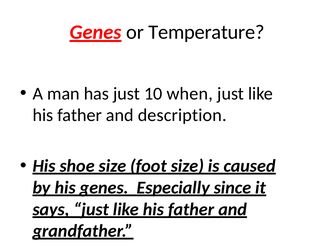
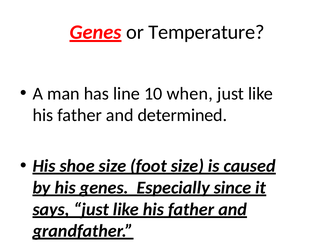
has just: just -> line (127, 94)
description: description -> determined (182, 115)
